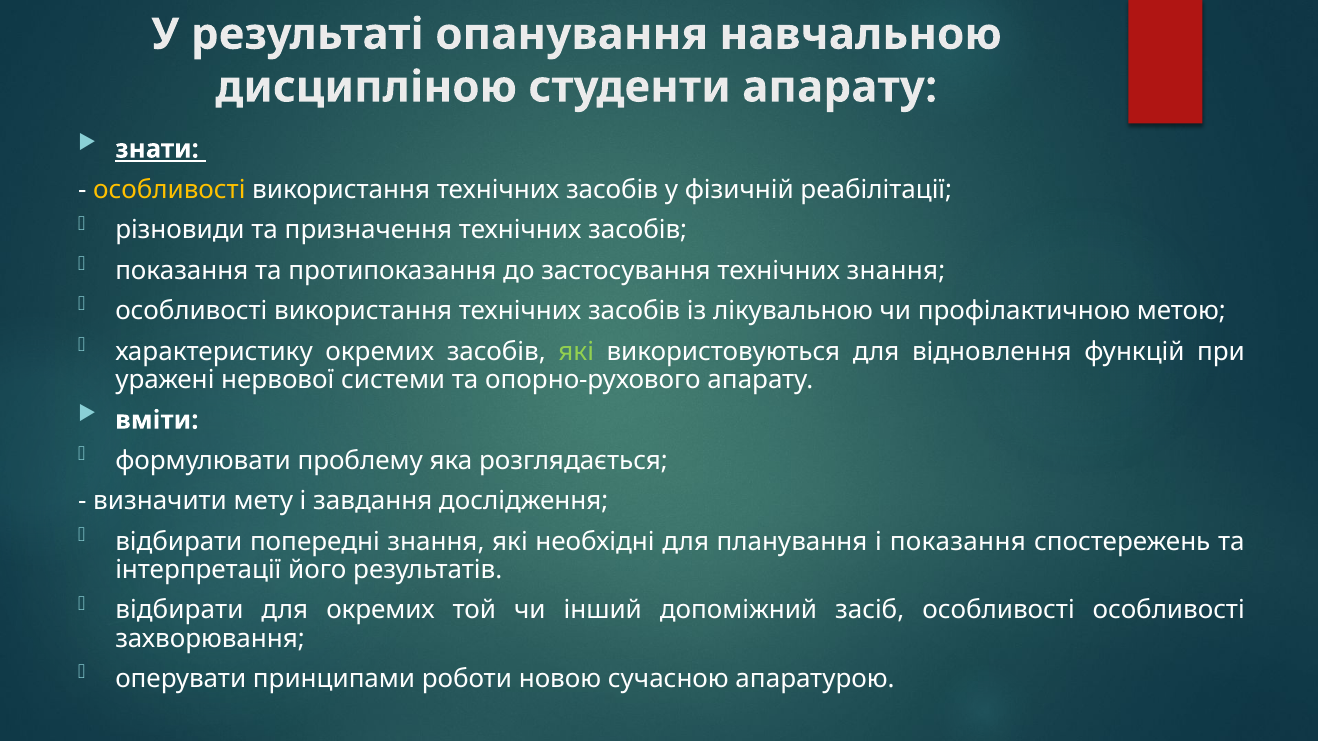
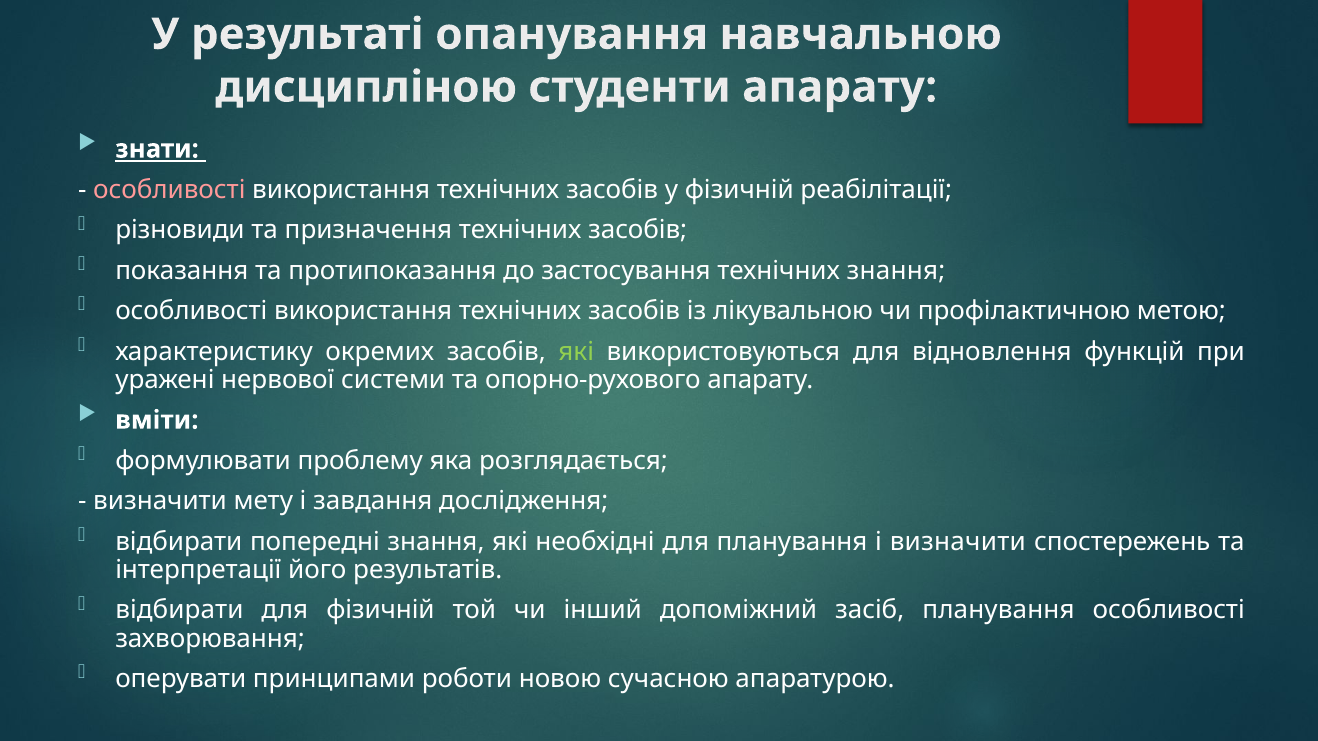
особливості colour: yellow -> pink (169, 190)
і показання: показання -> визначити (958, 542)
для окремих: окремих -> фізичній (380, 611)
засіб особливості: особливості -> планування (998, 611)
